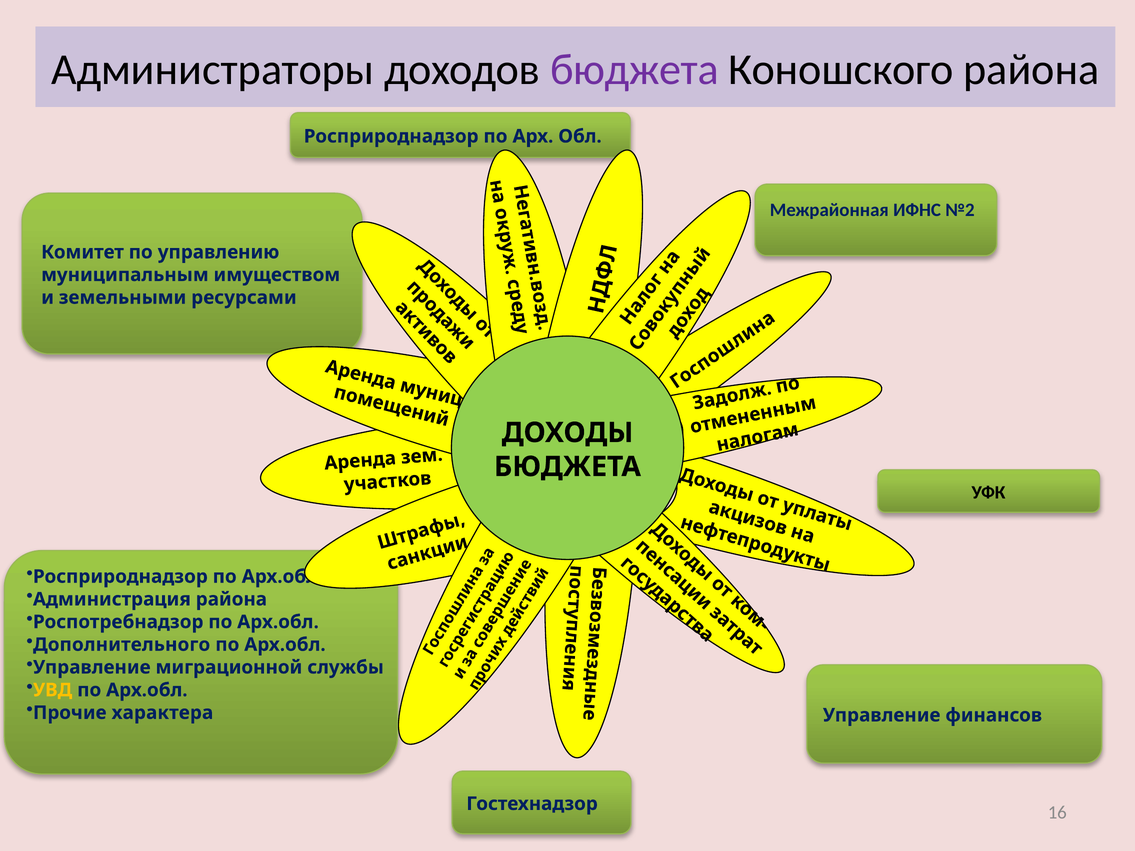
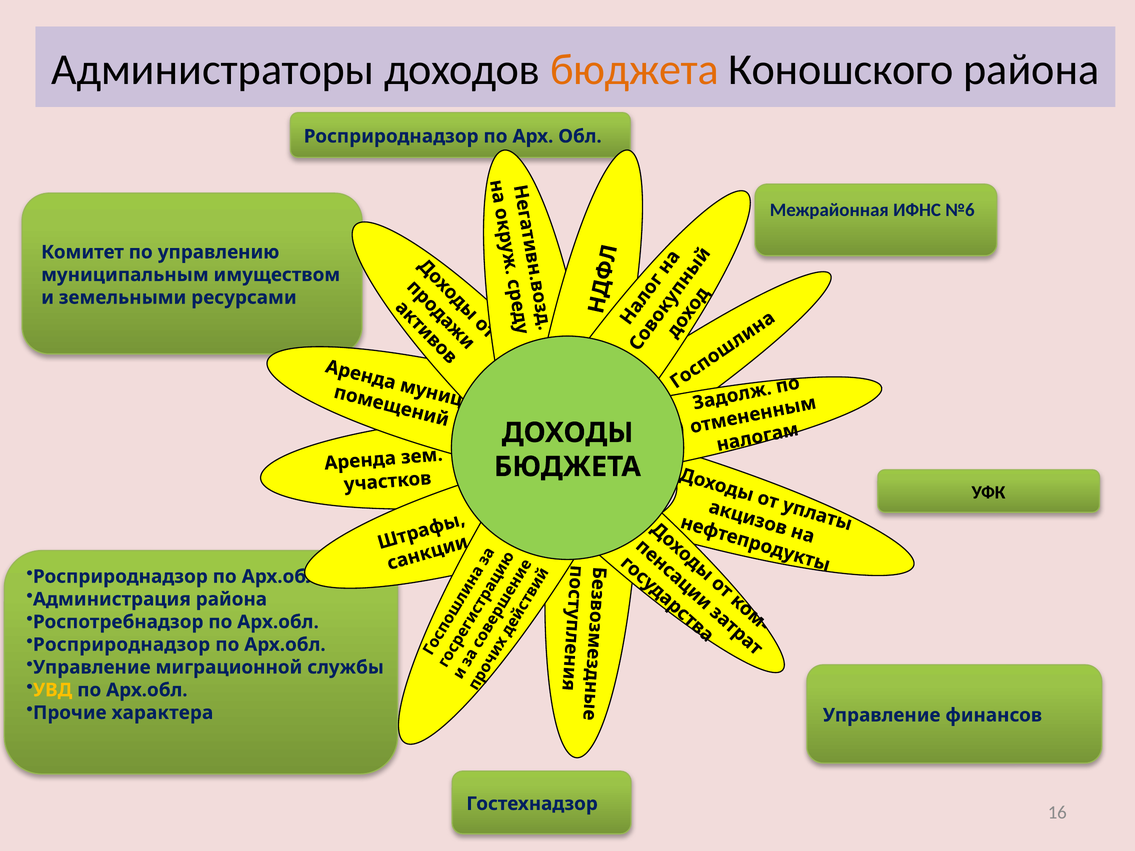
бюджета colour: purple -> orange (634, 70)
№2: №2 -> №6 (960, 210)
Дополнительного: Дополнительного -> Росприроднадзор (122, 645)
